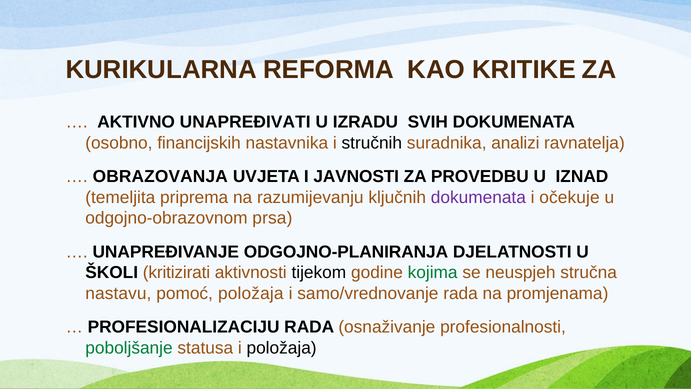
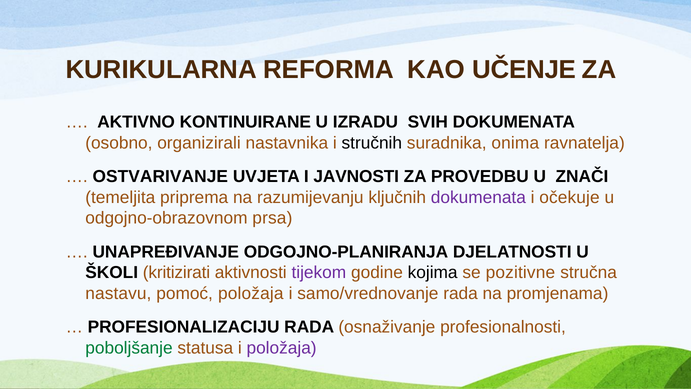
KRITIKE: KRITIKE -> UČENJE (524, 70)
UNAPREĐIVATI: UNAPREĐIVATI -> KONTINUIRANE (245, 122)
financijskih: financijskih -> organizirali (199, 143)
analizi: analizi -> onima (515, 143)
OBRAZOVANJA: OBRAZOVANJA -> OSTVARIVANJE (160, 177)
IZNAD: IZNAD -> ZNAČI (582, 177)
tijekom colour: black -> purple (319, 272)
kojima colour: green -> black (433, 272)
neuspjeh: neuspjeh -> pozitivne (520, 272)
položaja colour: black -> purple (282, 348)
